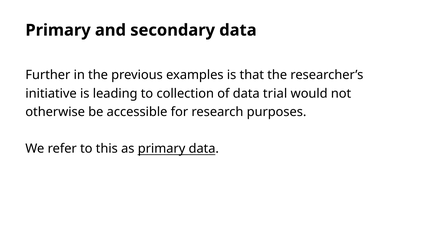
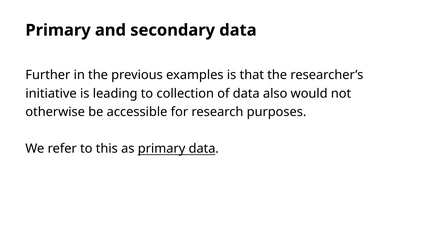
trial: trial -> also (275, 94)
